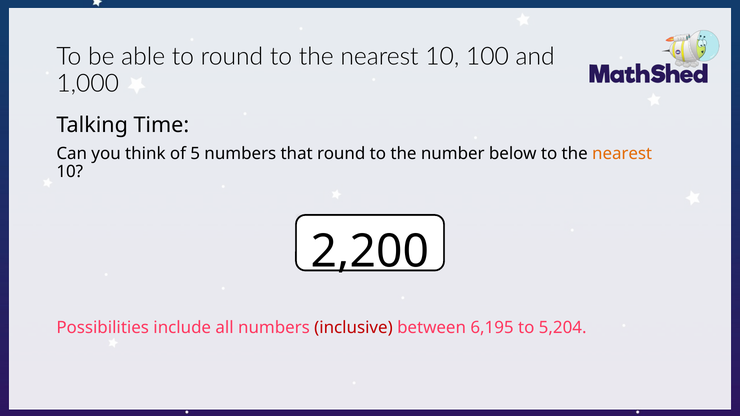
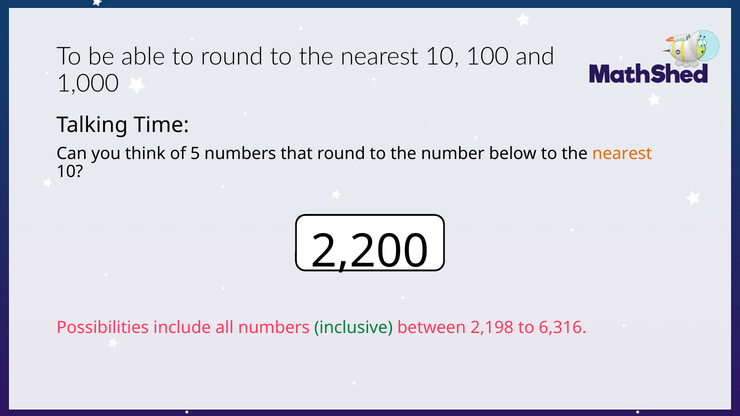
inclusive colour: red -> green (353, 328)
6,195: 6,195 -> 2,198 (492, 328)
5,204: 5,204 -> 6,316 (563, 328)
